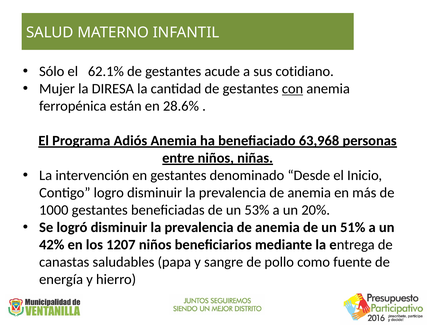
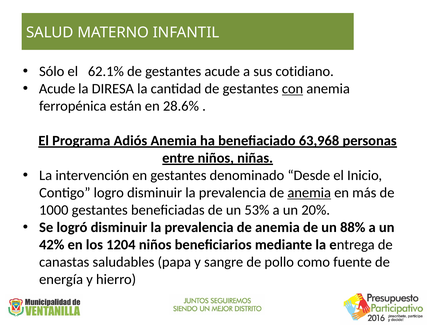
Mujer: Mujer -> Acude (57, 89)
anemia underline: none -> present (309, 193)
51%: 51% -> 88% (353, 228)
1207: 1207 -> 1204 (121, 245)
